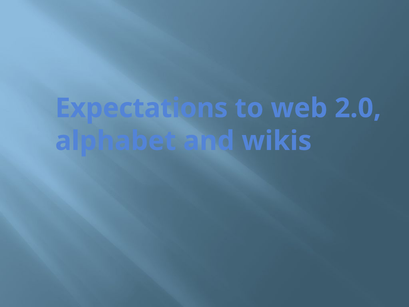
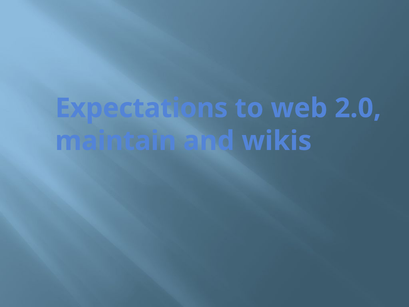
alphabet: alphabet -> maintain (116, 141)
